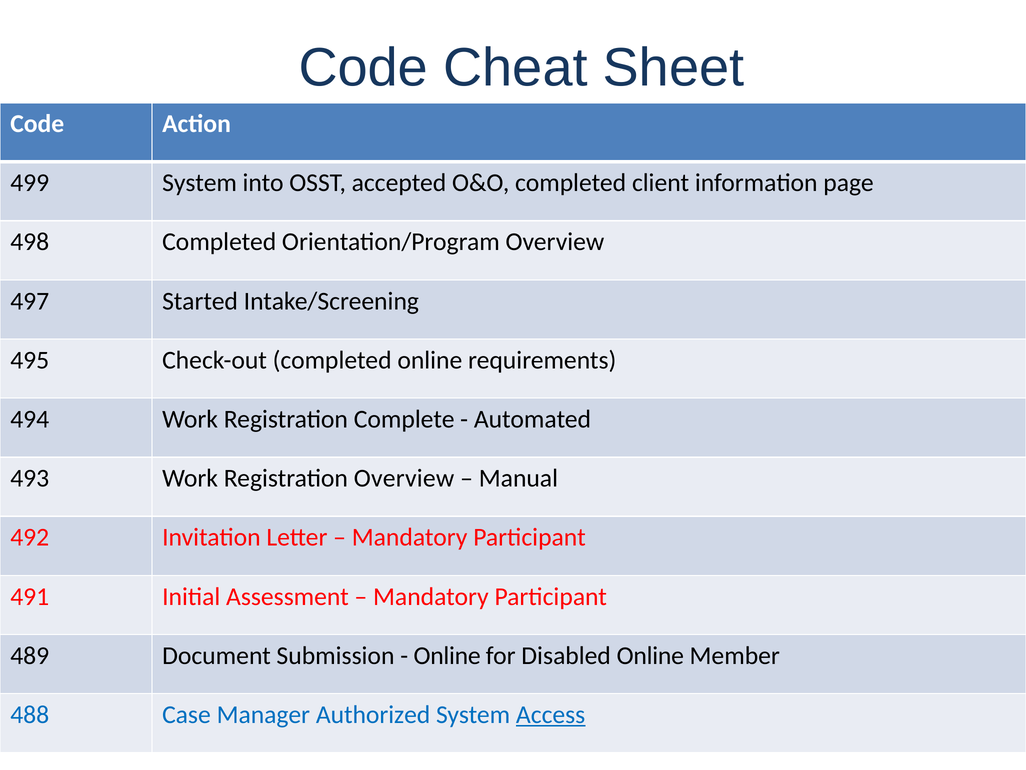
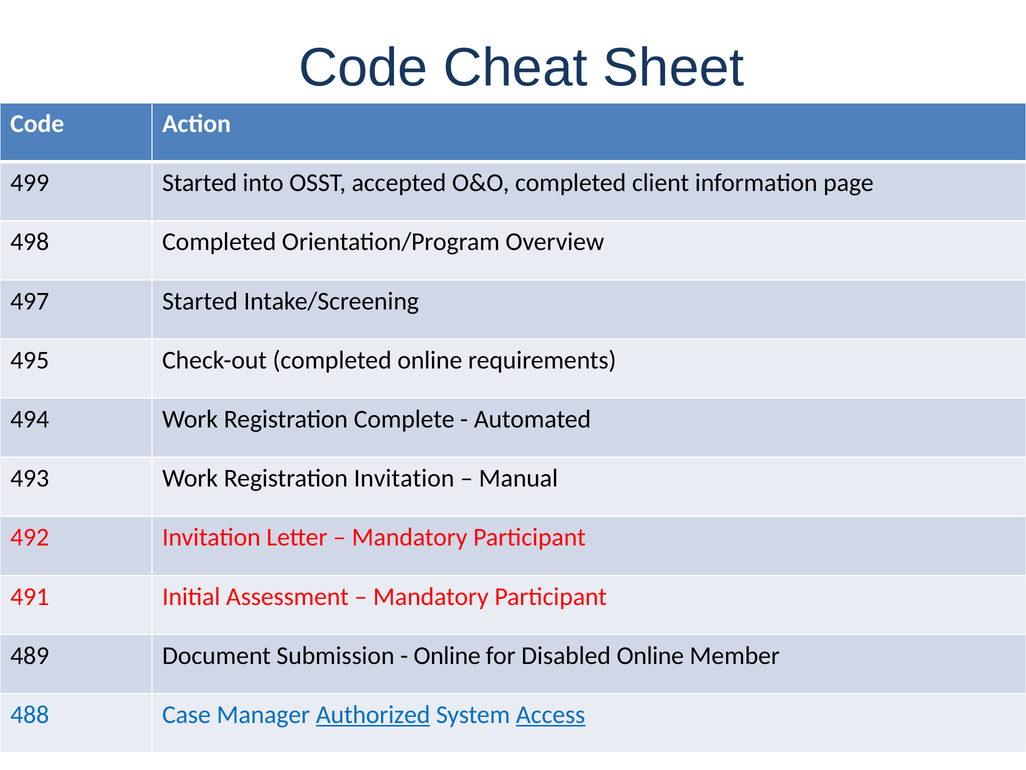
499 System: System -> Started (200, 183)
Registration Overview: Overview -> Invitation (404, 478)
Authorized underline: none -> present (373, 714)
